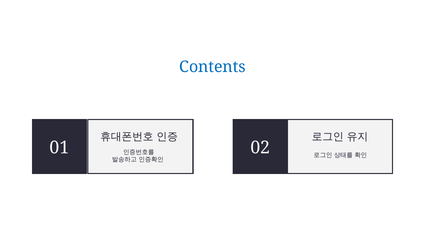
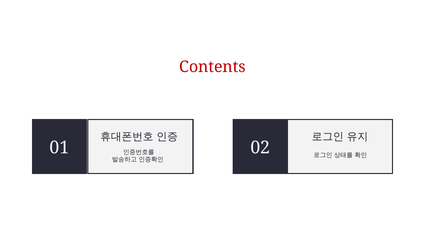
Contents colour: blue -> red (212, 67)
